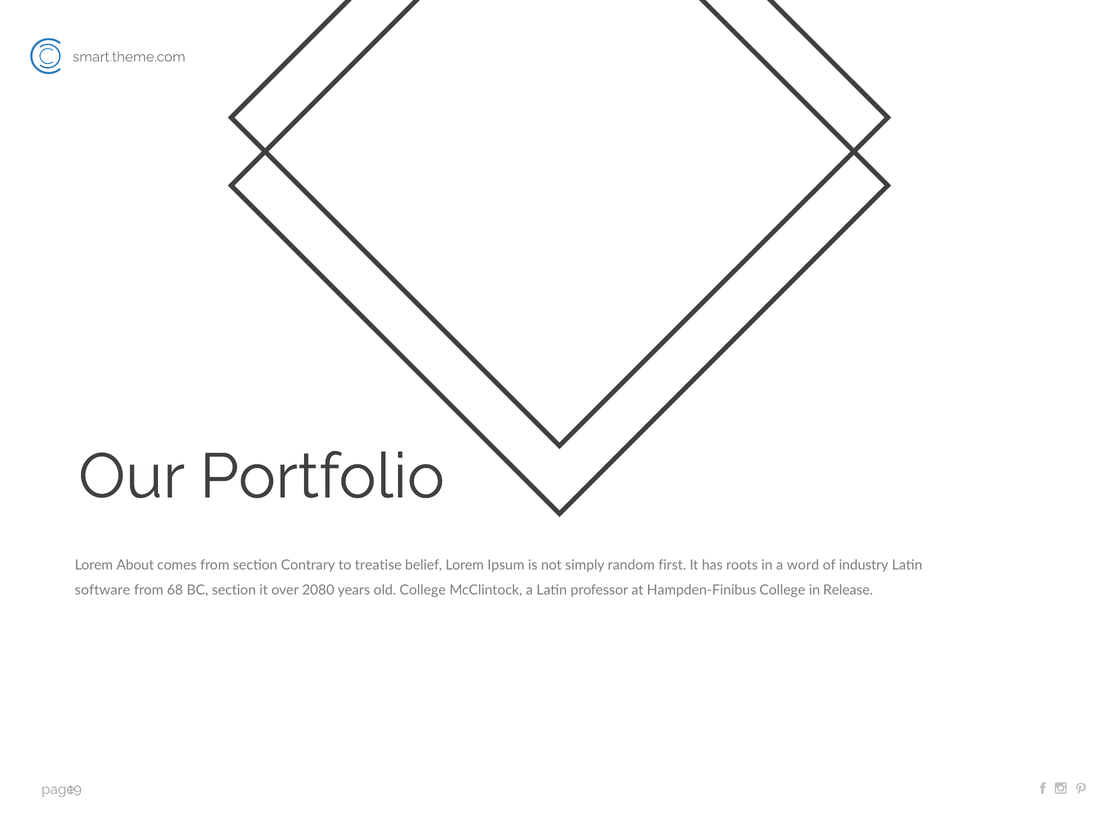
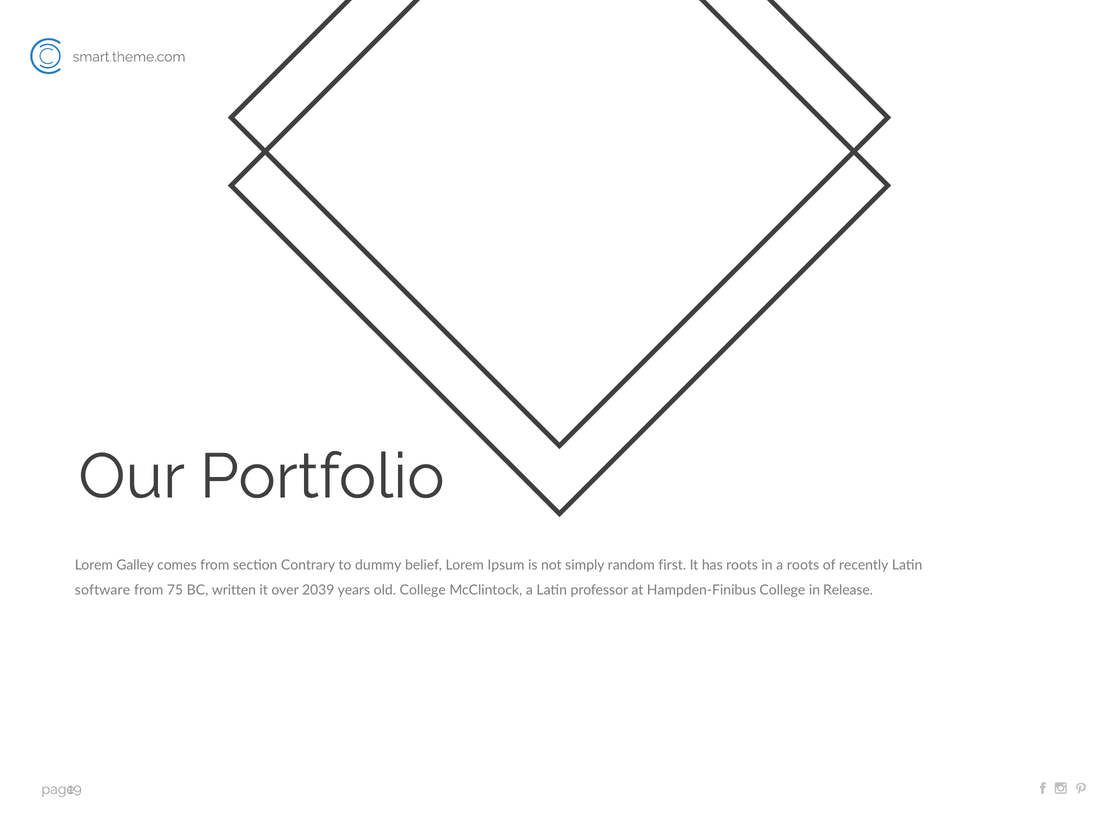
About: About -> Galley (135, 565)
treatise: treatise -> dummy (378, 565)
a word: word -> roots (803, 565)
industry: industry -> recently (864, 565)
68: 68 -> 75 (175, 590)
BC section: section -> written (234, 590)
2080: 2080 -> 2039 (318, 590)
